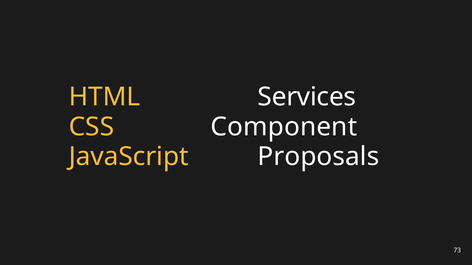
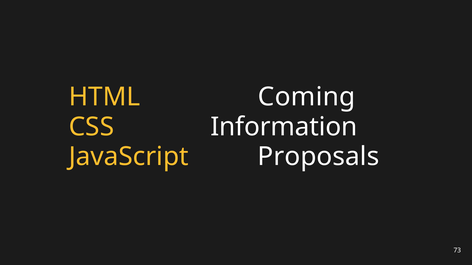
Services: Services -> Coming (307, 97)
Component: Component -> Information (284, 127)
